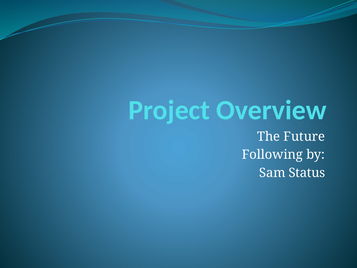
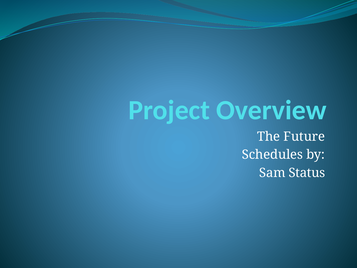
Following: Following -> Schedules (272, 155)
